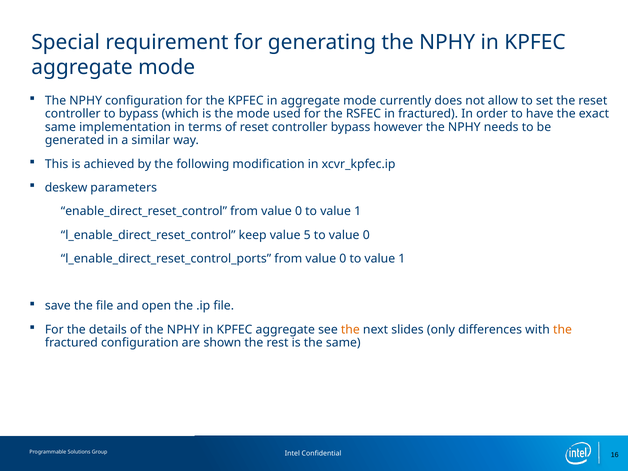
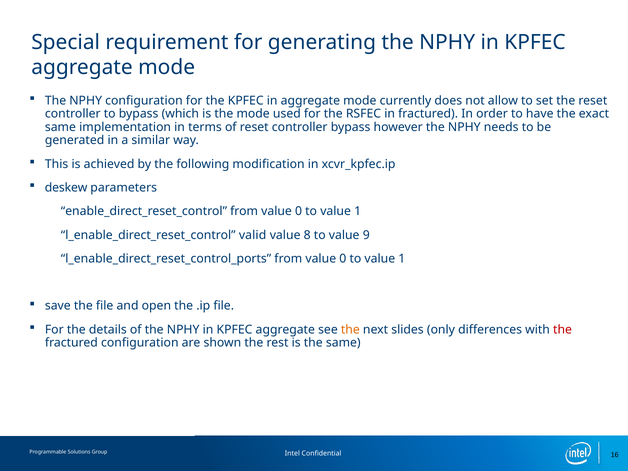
keep: keep -> valid (253, 235)
5: 5 -> 8 (307, 235)
to value 0: 0 -> 9 (366, 235)
the colour: orange -> red (563, 330)
